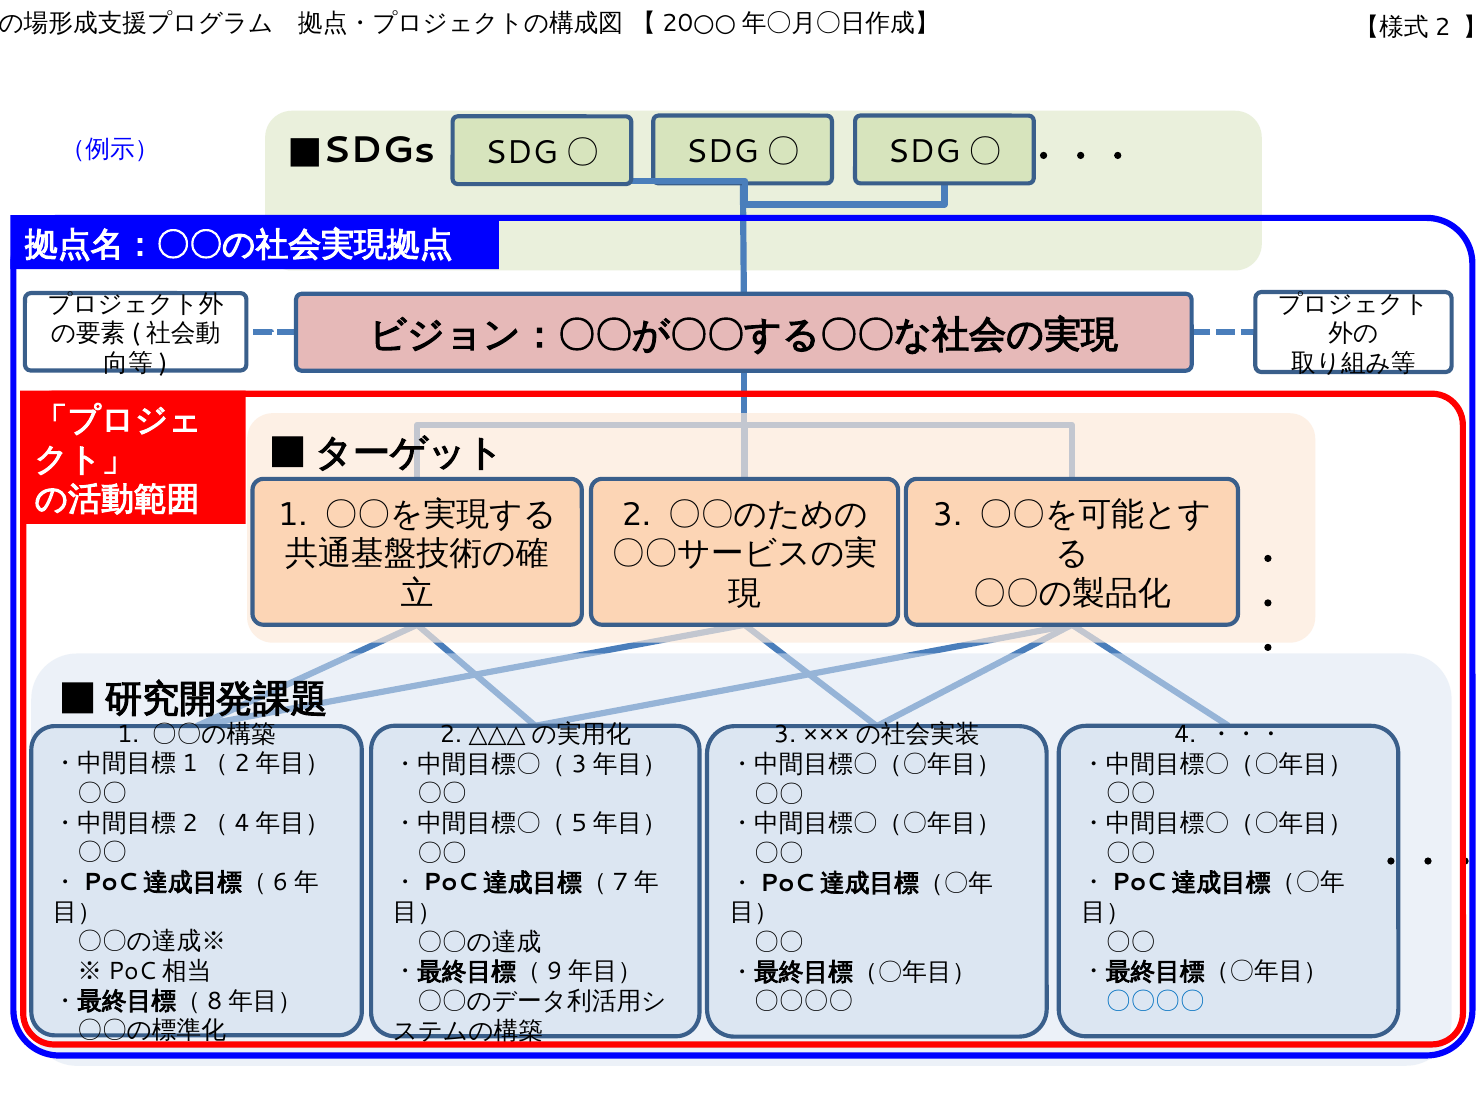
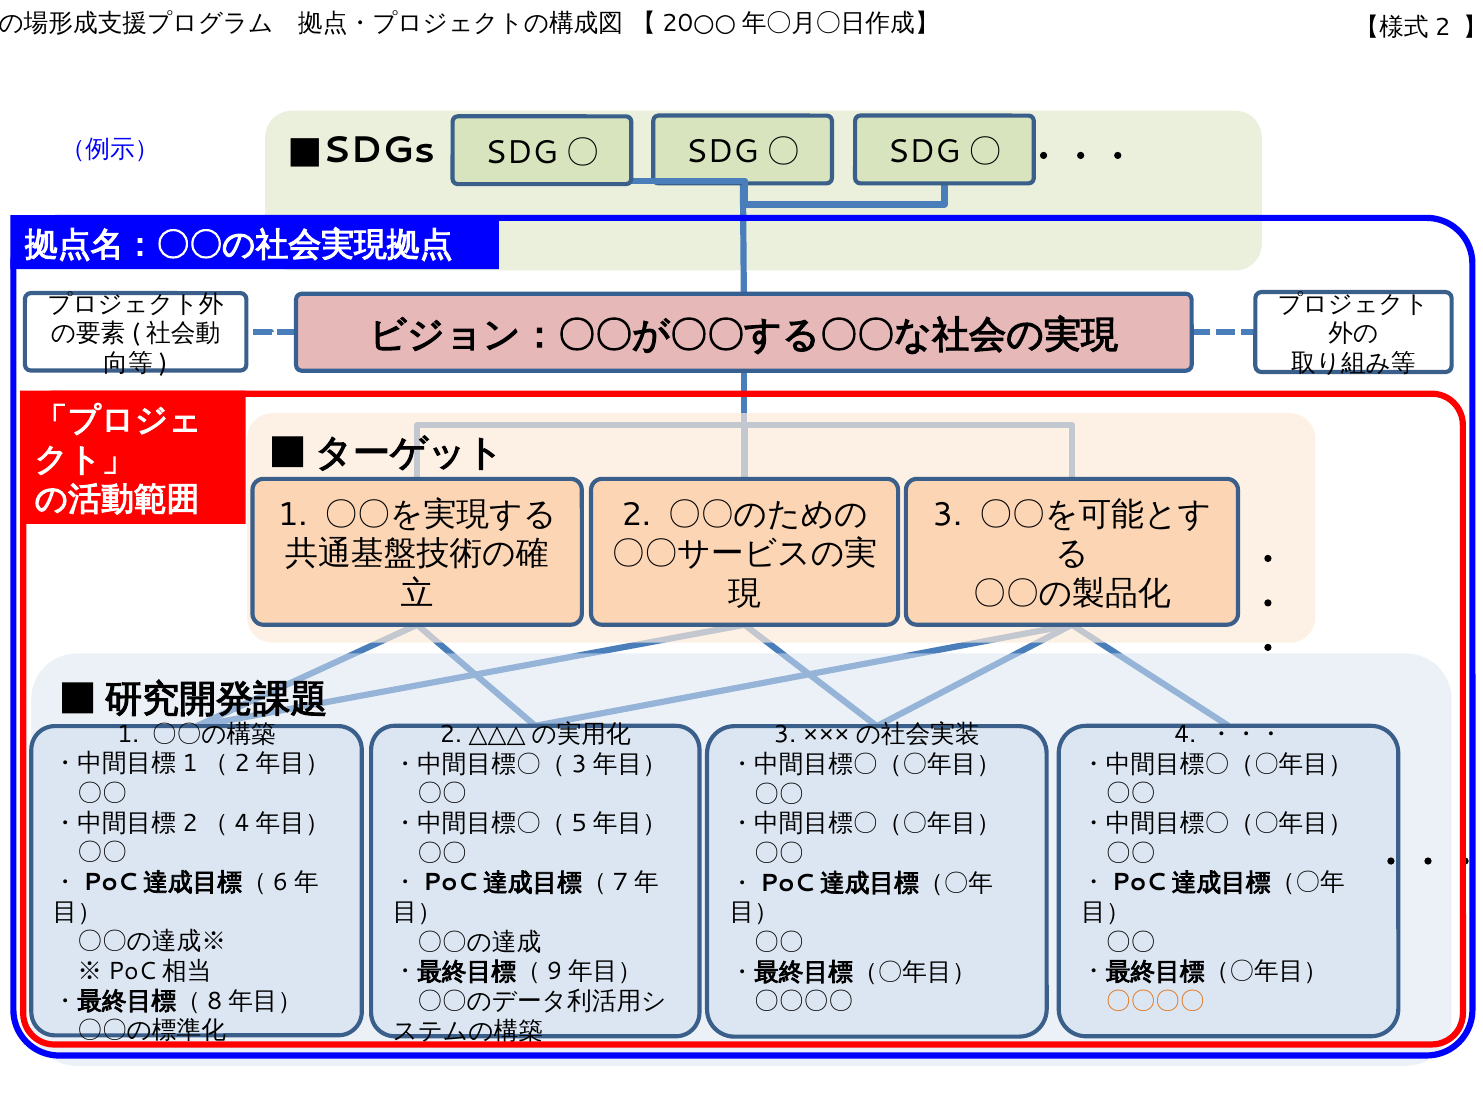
〇〇〇〇 colour: blue -> orange (1155, 1002)
